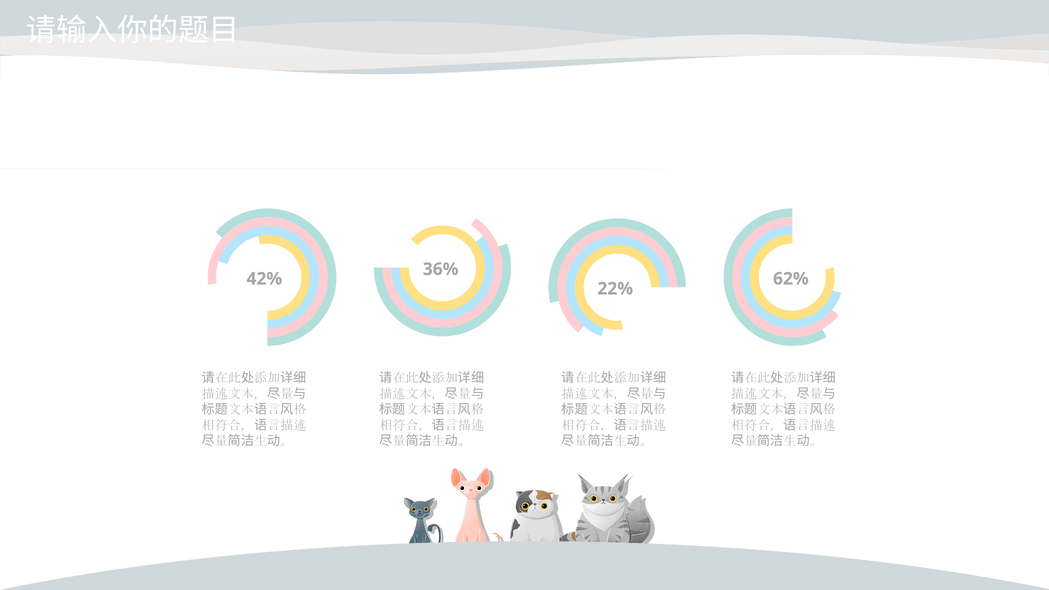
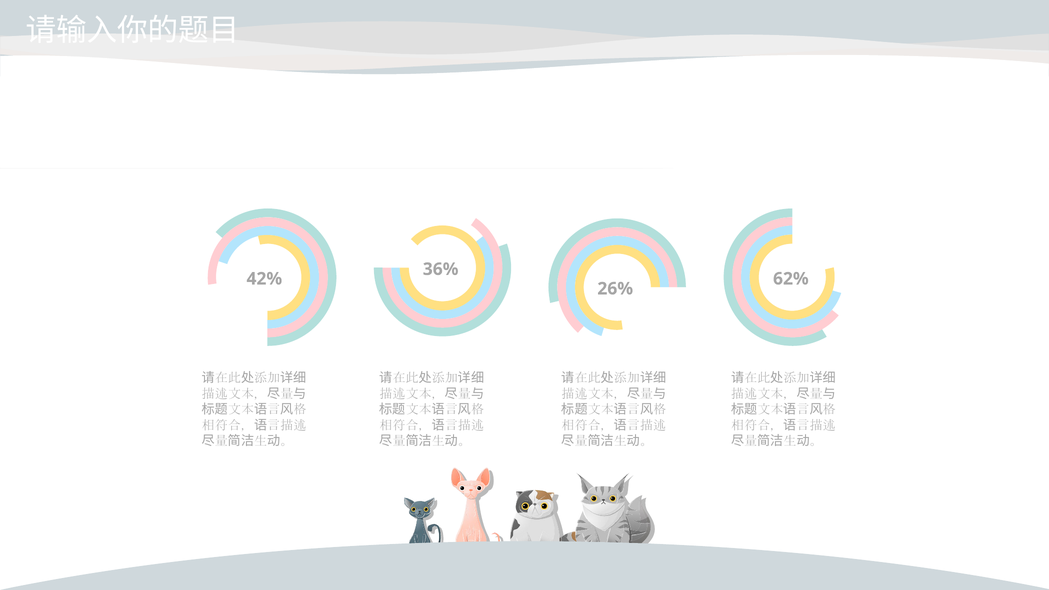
22%: 22% -> 26% (615, 289)
